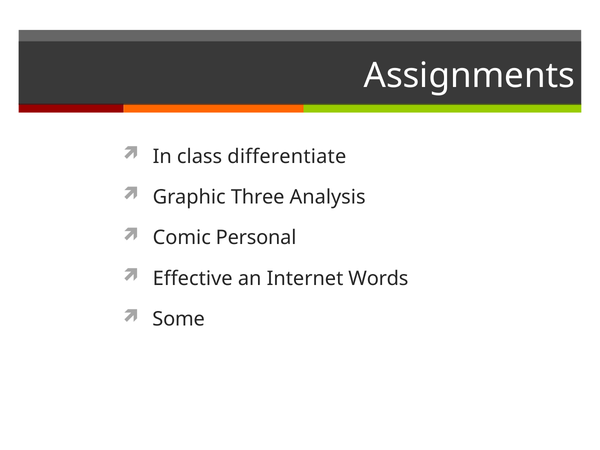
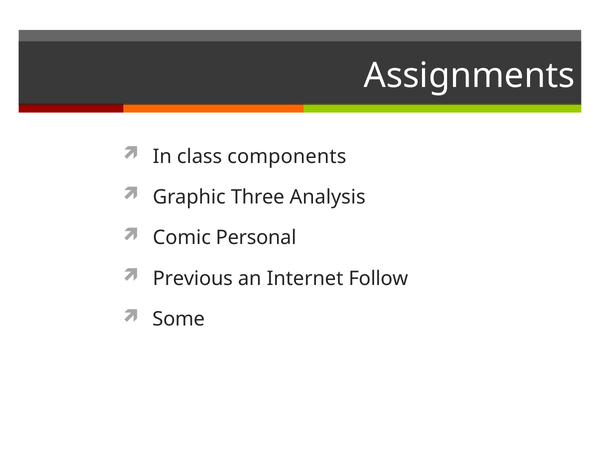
differentiate: differentiate -> components (287, 156)
Effective: Effective -> Previous (193, 278)
Words: Words -> Follow (378, 278)
